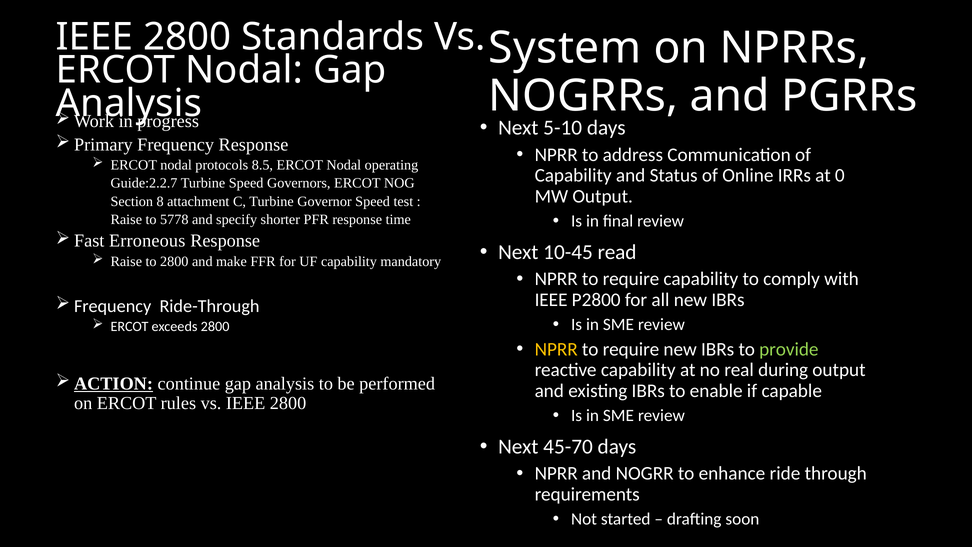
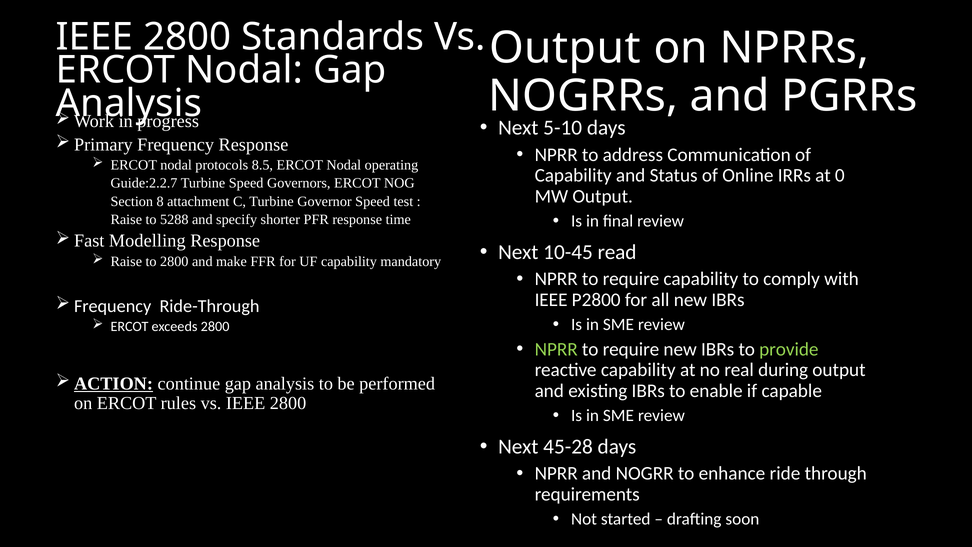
System: System -> Output (565, 48)
5778: 5778 -> 5288 (174, 220)
Erroneous: Erroneous -> Modelling (147, 241)
NPRR colour: yellow -> light green (556, 349)
45-70: 45-70 -> 45-28 (568, 446)
